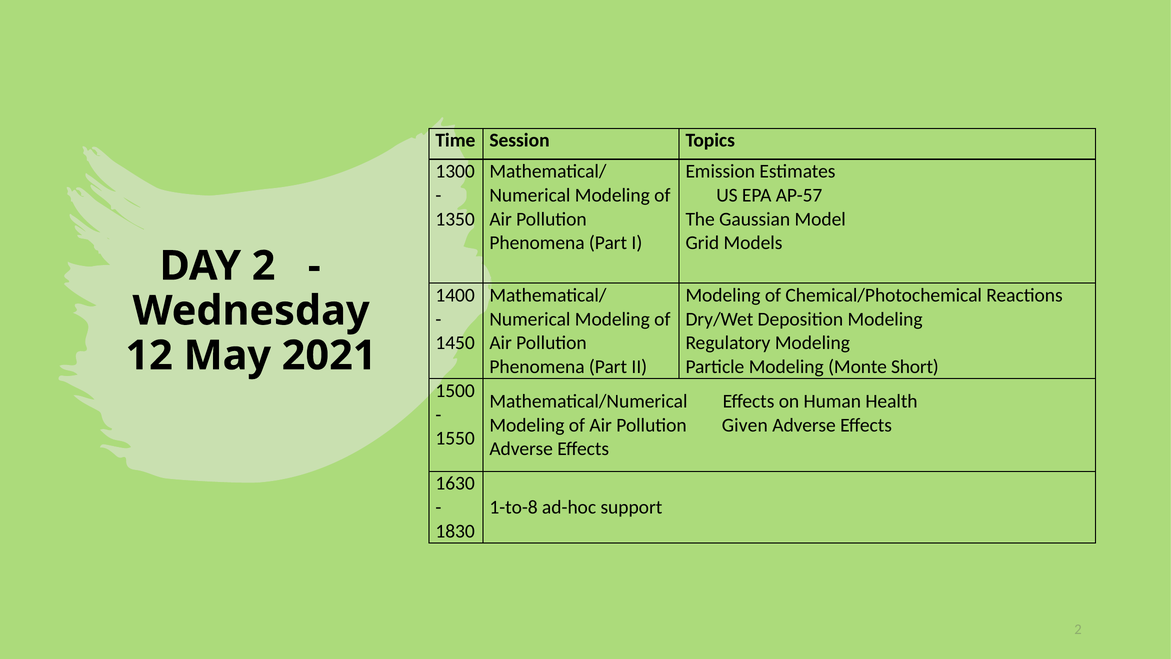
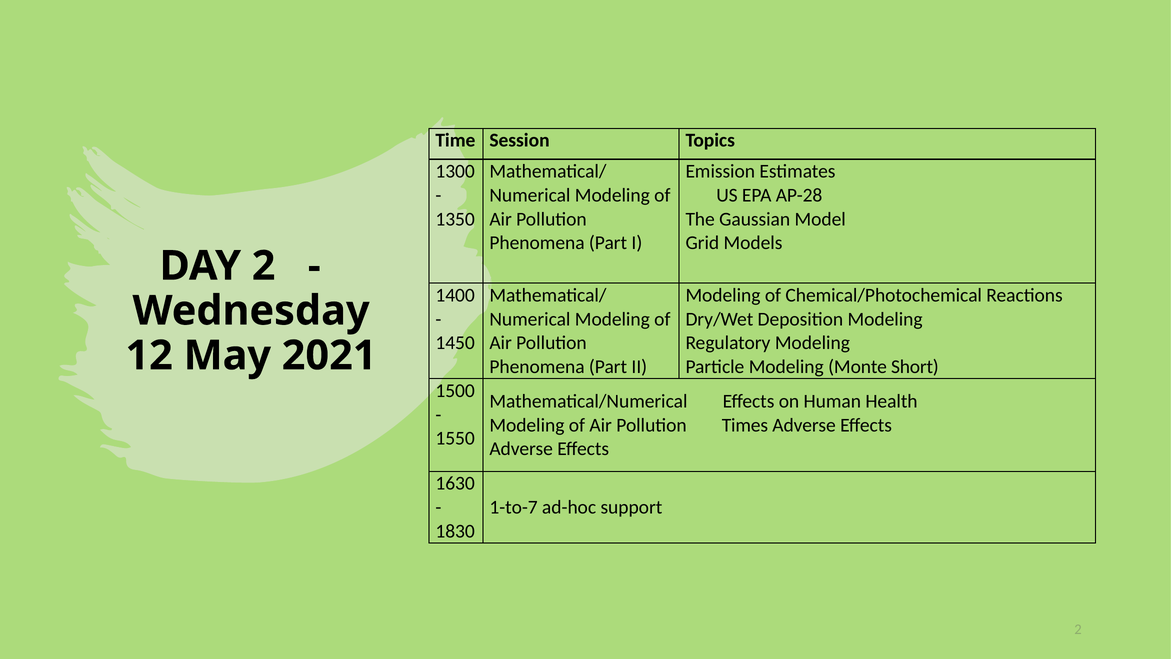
AP-57: AP-57 -> AP-28 (799, 195)
Given: Given -> Times (745, 425)
1-to-8: 1-to-8 -> 1-to-7 (514, 507)
